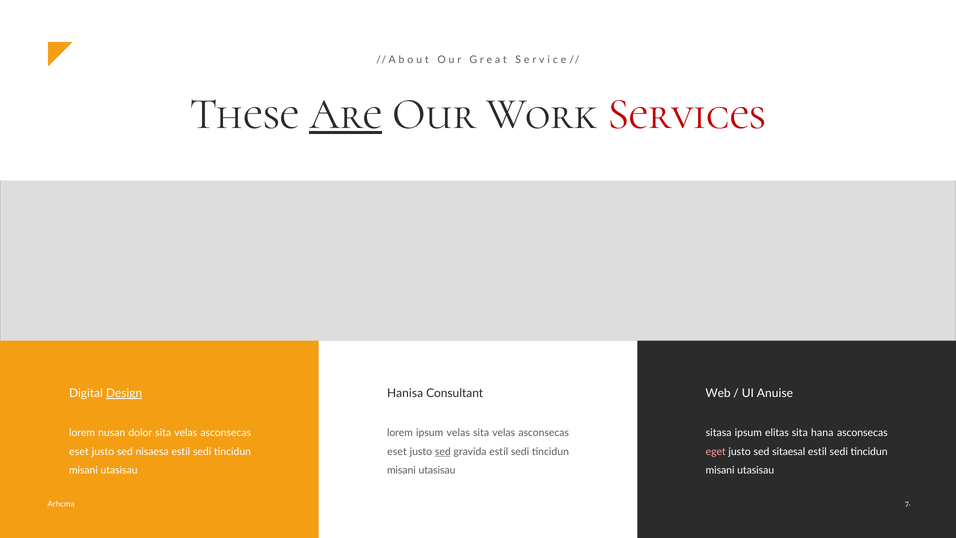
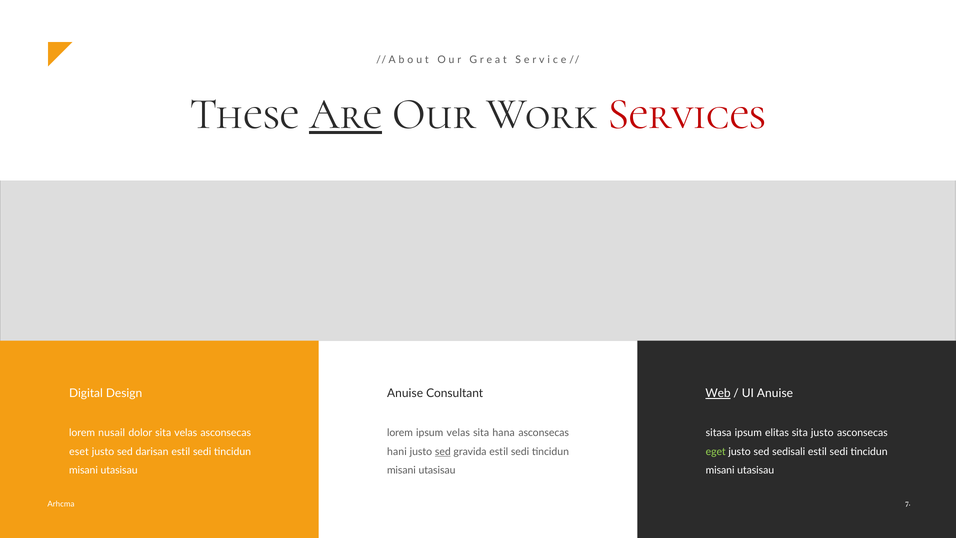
Design underline: present -> none (124, 393)
Hanisa: Hanisa -> Anuise (405, 393)
Web underline: none -> present (718, 393)
nusan: nusan -> nusail (112, 433)
velas: velas -> hana (504, 433)
sita hana: hana -> justo (822, 433)
nisaesa: nisaesa -> darisan (152, 451)
eset: eset -> hani (397, 451)
eget colour: pink -> light green (716, 451)
sitaesal: sitaesal -> sedisali (789, 451)
